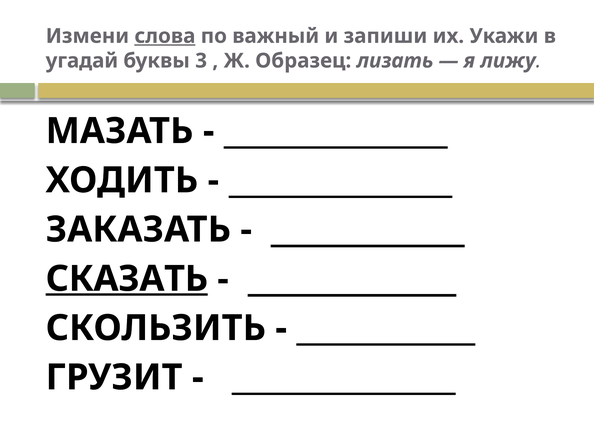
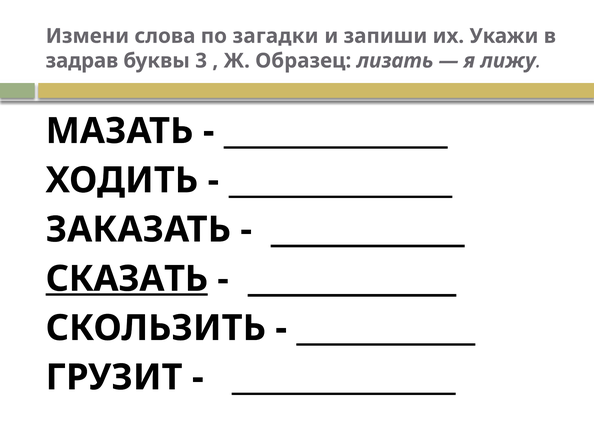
слова underline: present -> none (165, 36)
важный: важный -> загадки (276, 36)
угадай: угадай -> задрав (82, 61)
